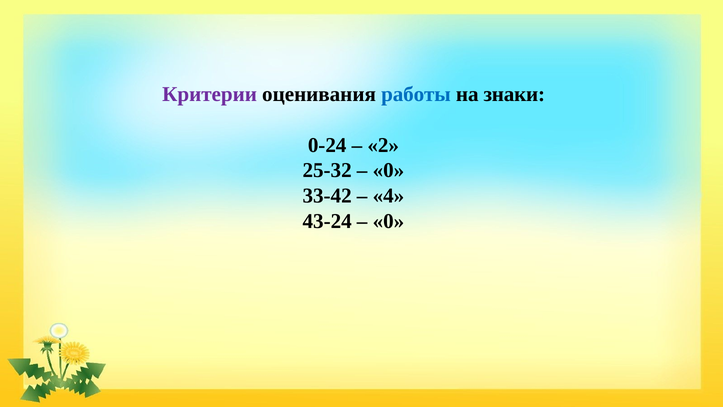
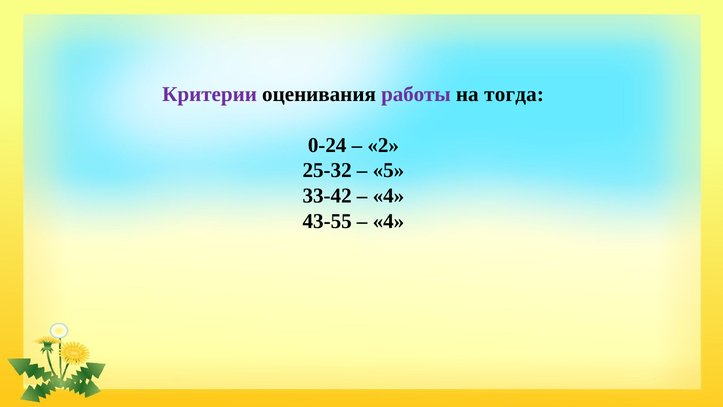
работы colour: blue -> purple (416, 94)
знаки: знаки -> тогда (514, 94)
0: 0 -> 5 (388, 170)
43-24: 43-24 -> 43-55 (327, 221)
0: 0 -> 4 (388, 221)
